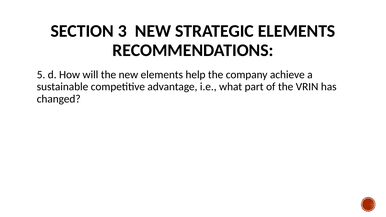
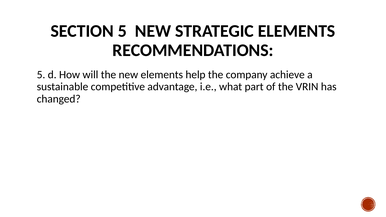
SECTION 3: 3 -> 5 (122, 31)
